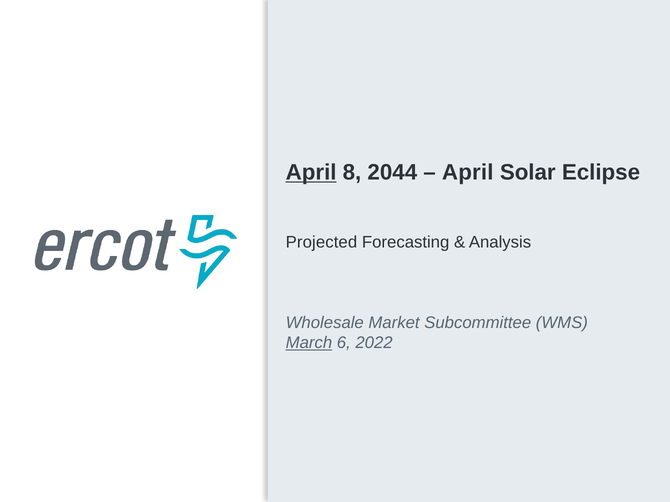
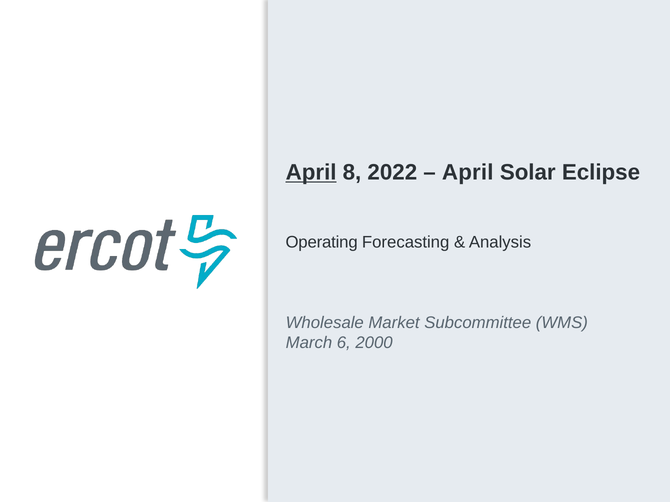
2044: 2044 -> 2022 (392, 173)
Projected: Projected -> Operating (322, 242)
March underline: present -> none (309, 343)
2022: 2022 -> 2000 (374, 343)
